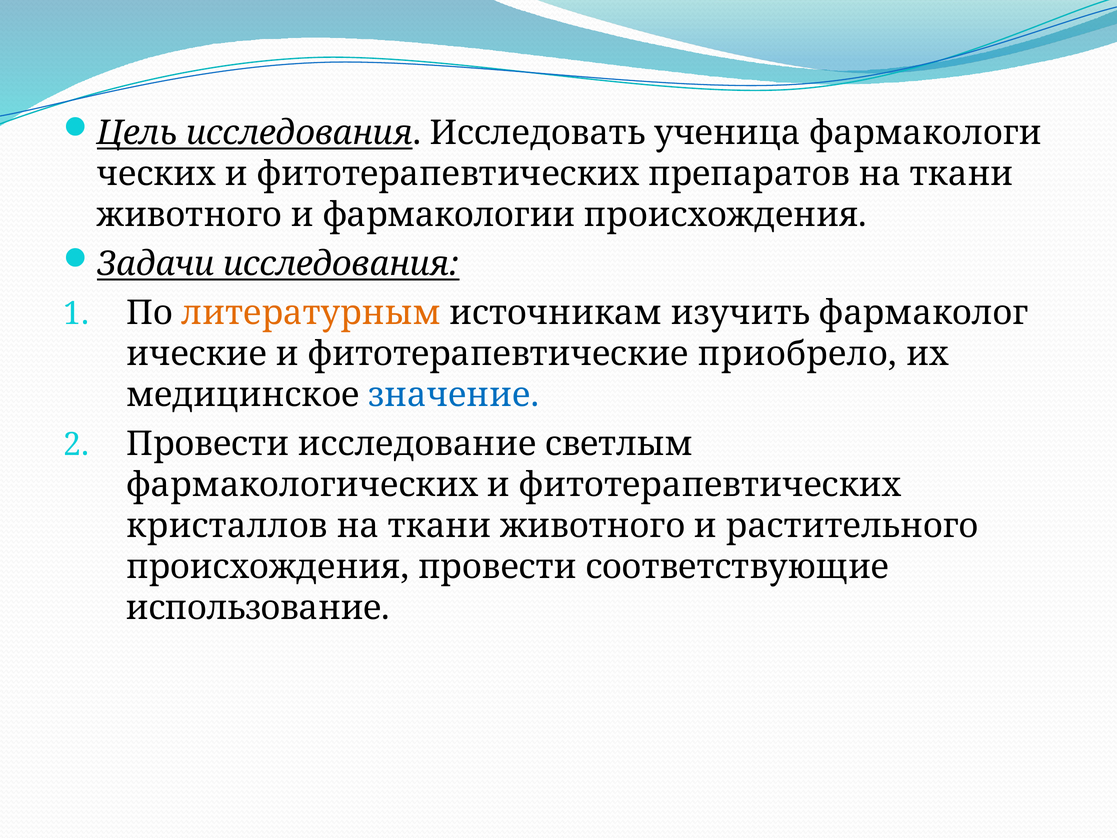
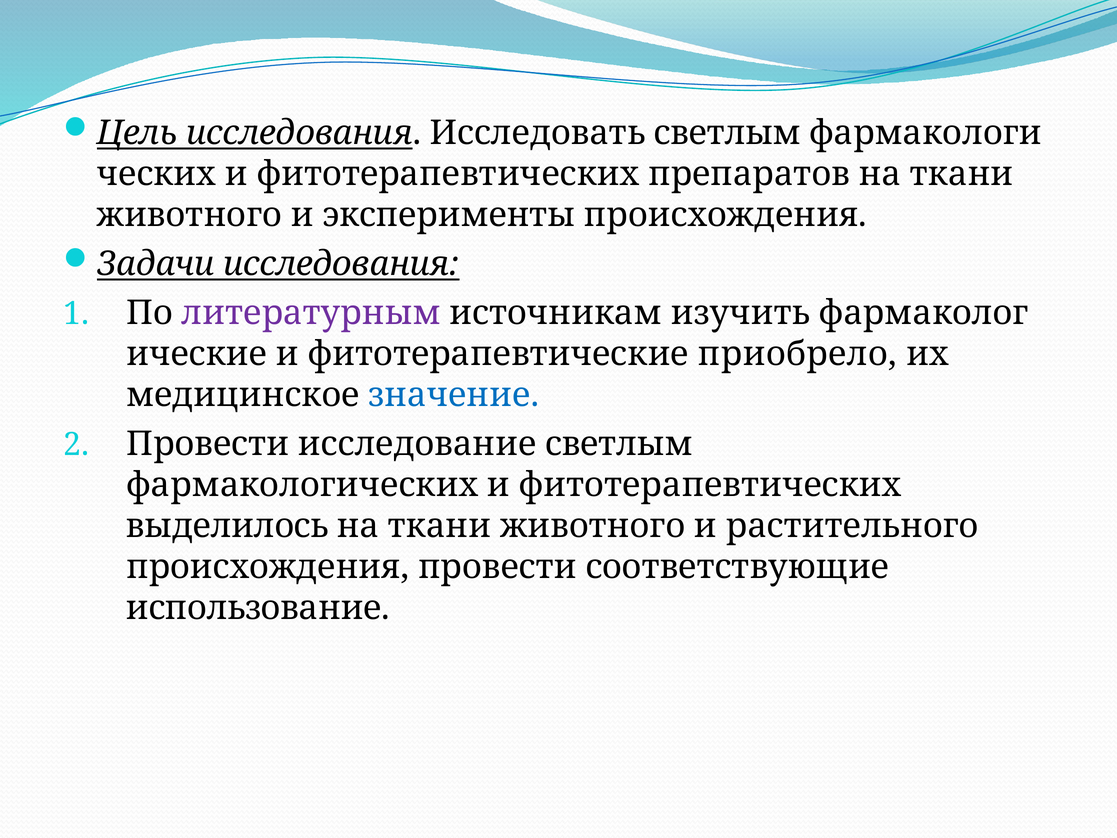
Исследовать ученица: ученица -> светлым (727, 133)
фармакологии: фармакологии -> эксперименты (449, 215)
литературным colour: orange -> purple (311, 313)
кристаллов: кристаллов -> выделилось (227, 526)
